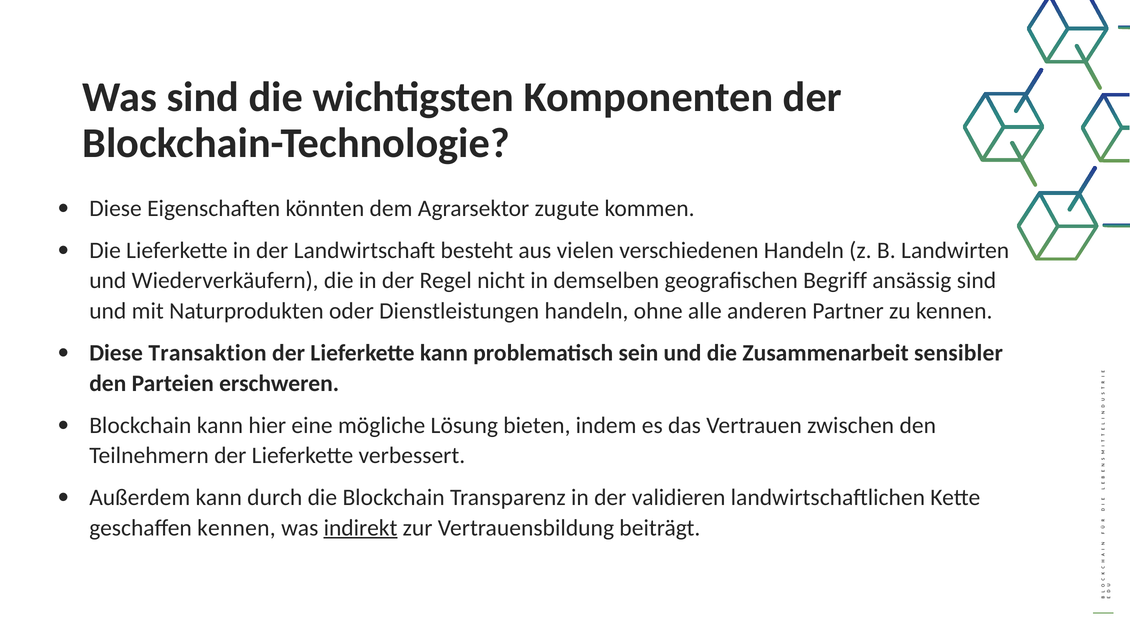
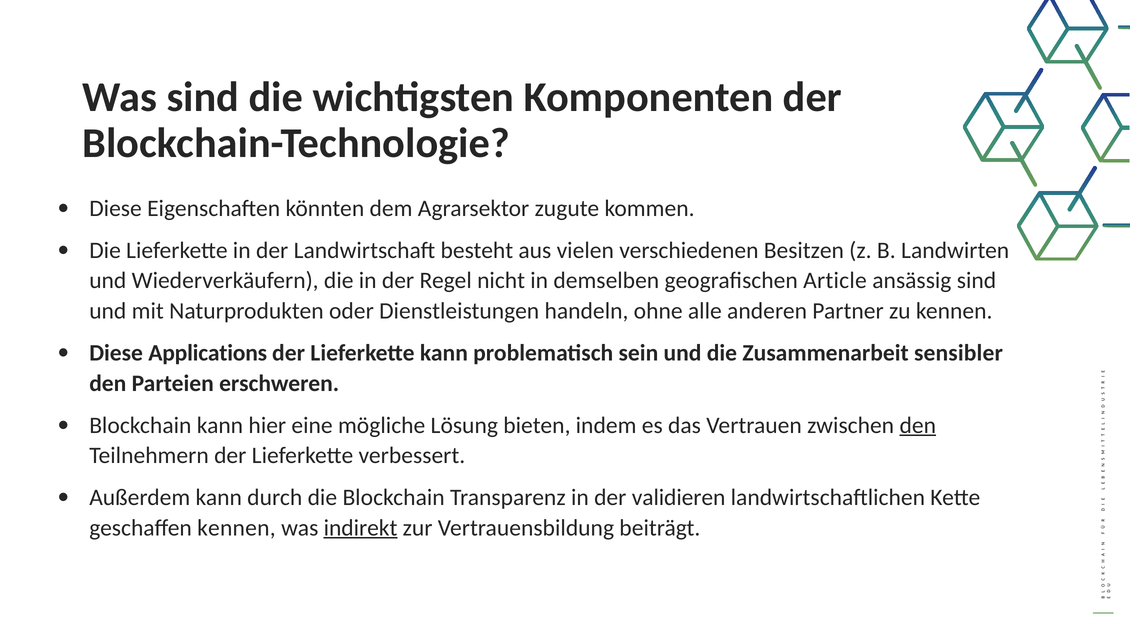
verschiedenen Handeln: Handeln -> Besitzen (804, 250)
Begriff: Begriff -> Article (835, 281)
Transaktion: Transaktion -> Applications (208, 353)
den underline: none -> present (918, 425)
